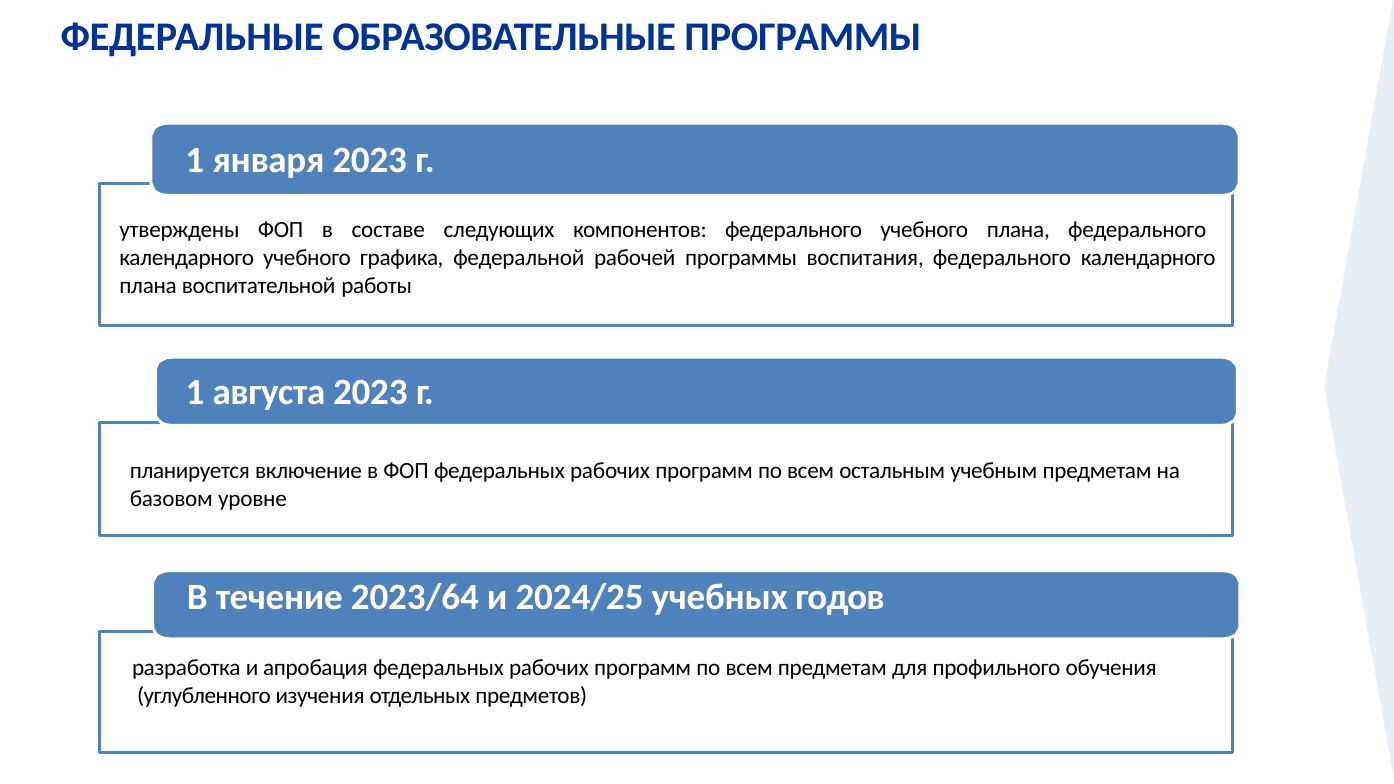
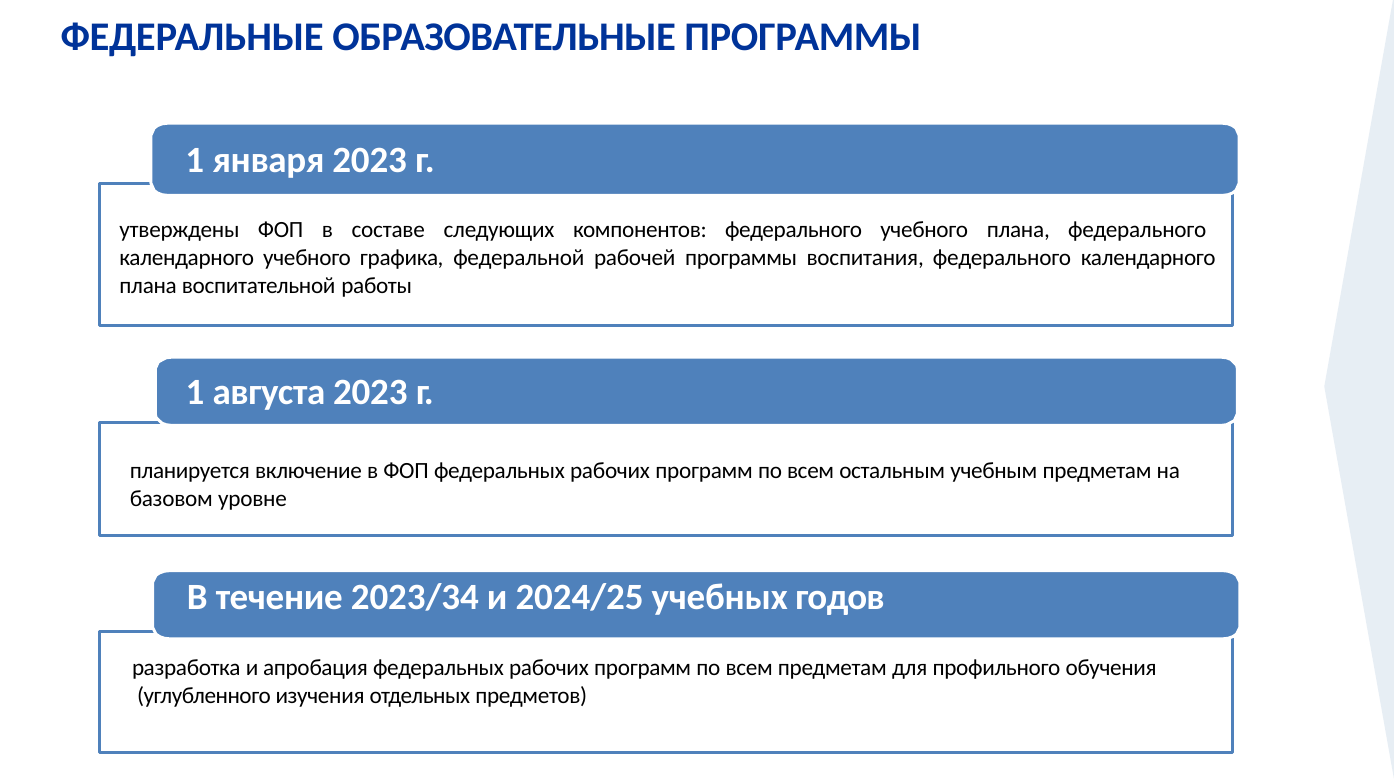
2023/64: 2023/64 -> 2023/34 (415, 597)
